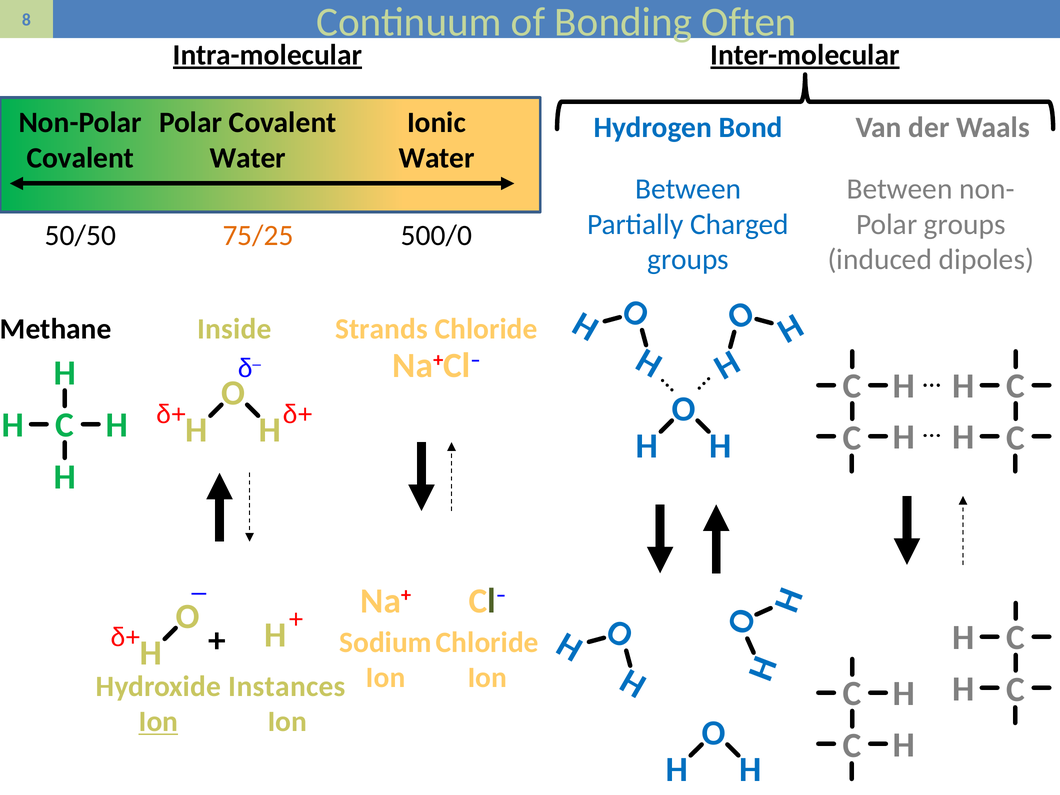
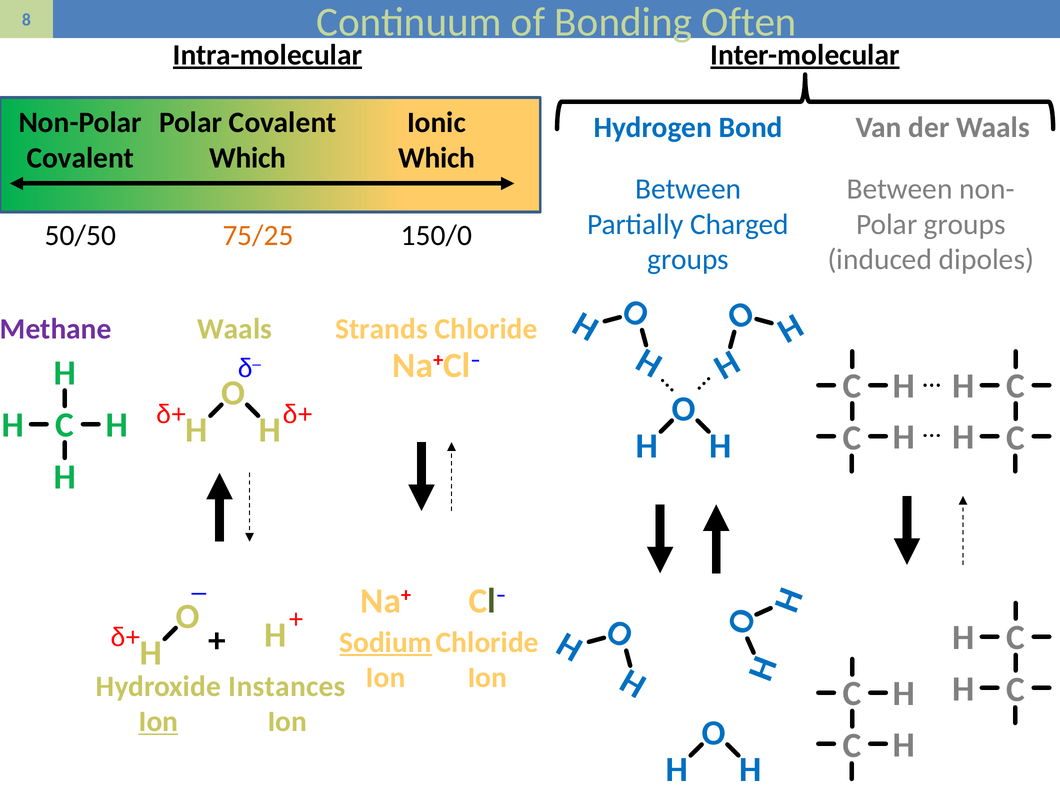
Water: Water -> Which (248, 158)
Water: Water -> Which (437, 158)
500/0: 500/0 -> 150/0 (437, 236)
Methane colour: black -> purple (56, 329)
Inside: Inside -> Waals (235, 329)
Sodium underline: none -> present (386, 642)
